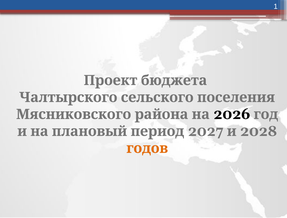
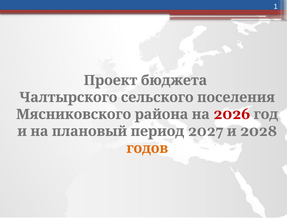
2026 colour: black -> red (232, 114)
